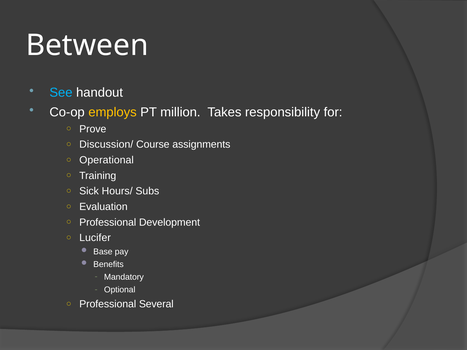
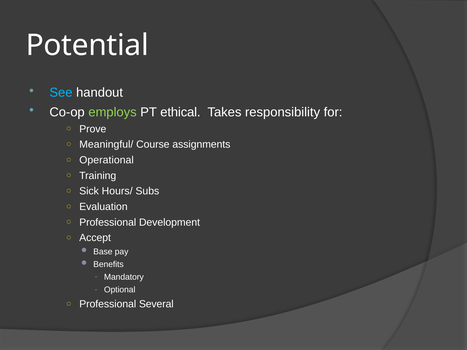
Between: Between -> Potential (87, 45)
employs colour: yellow -> light green (113, 112)
million: million -> ethical (180, 112)
Discussion/: Discussion/ -> Meaningful/ (106, 145)
Lucifer: Lucifer -> Accept (95, 238)
